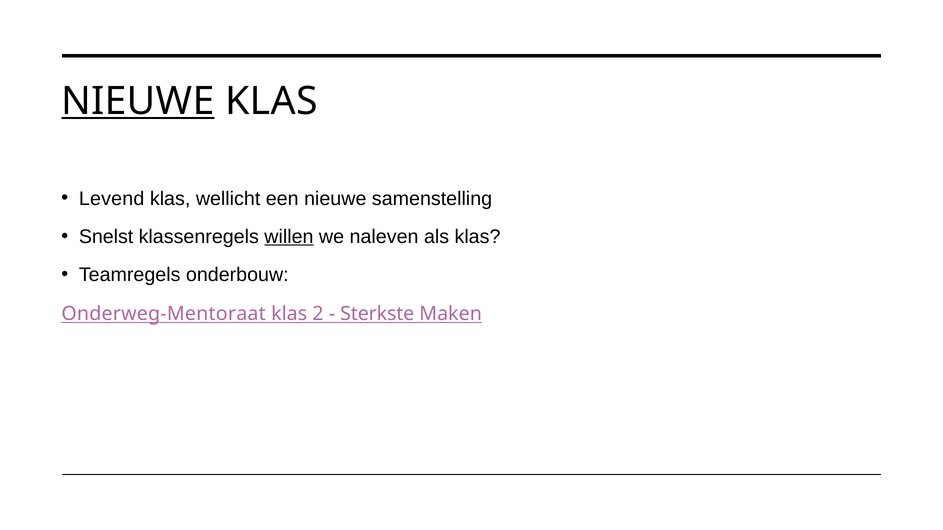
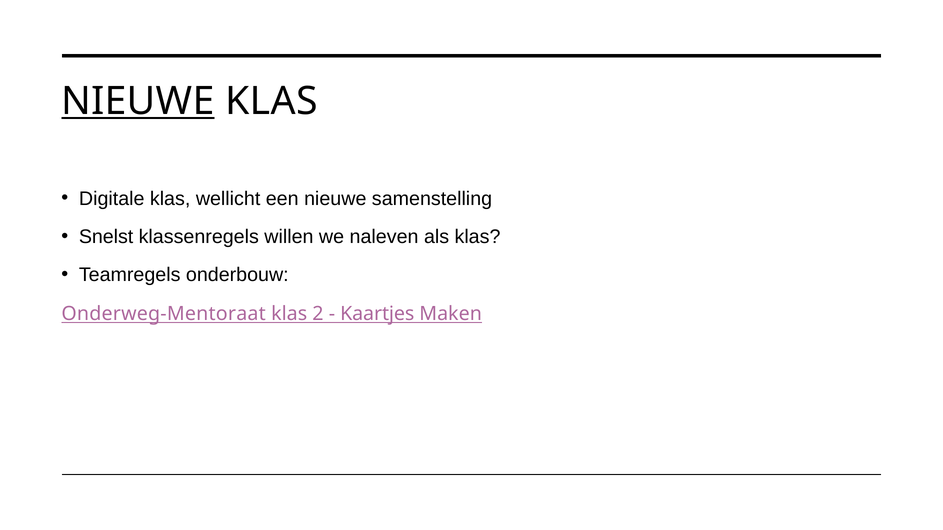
Levend: Levend -> Digitale (112, 199)
willen underline: present -> none (289, 237)
Sterkste: Sterkste -> Kaartjes (377, 314)
